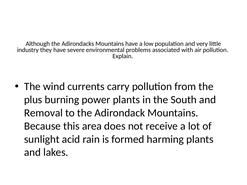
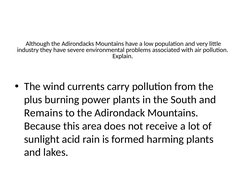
Removal: Removal -> Remains (43, 113)
